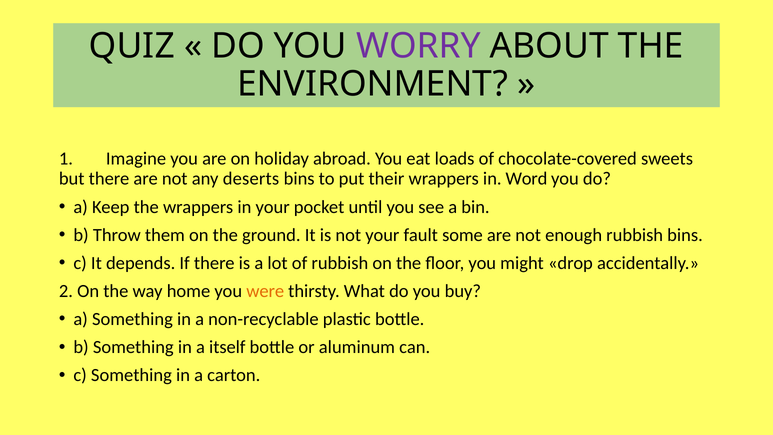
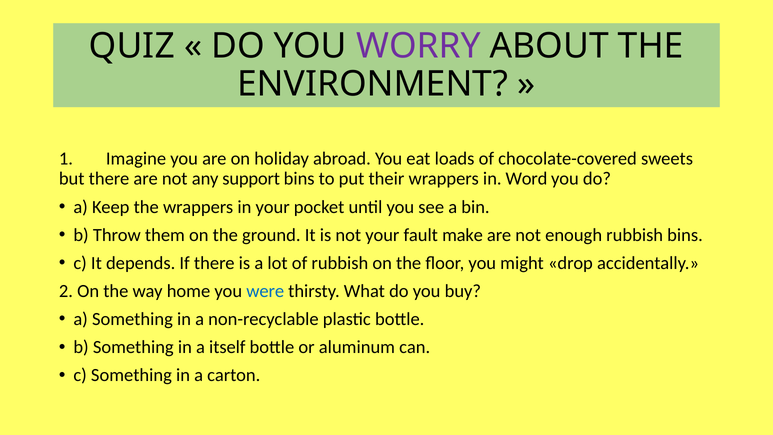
deserts: deserts -> support (251, 179)
some: some -> make (463, 235)
were colour: orange -> blue (265, 291)
